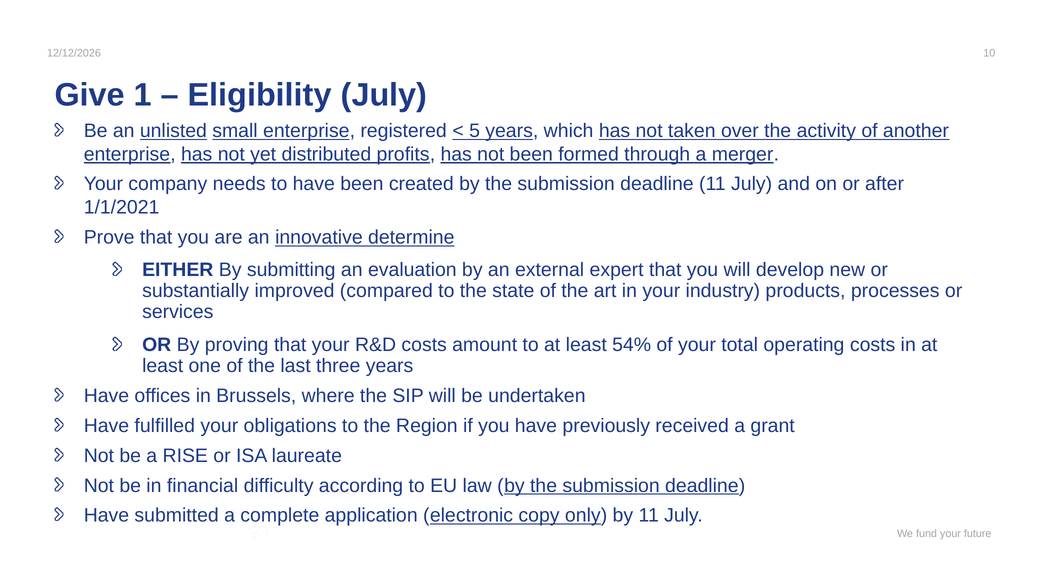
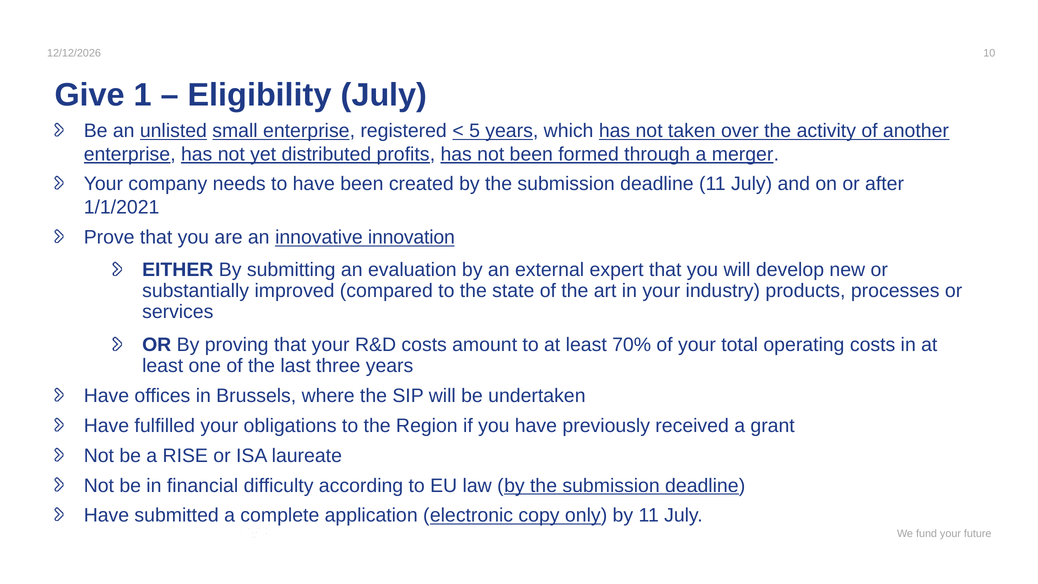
determine: determine -> innovation (411, 237)
54%: 54% -> 70% (632, 345)
